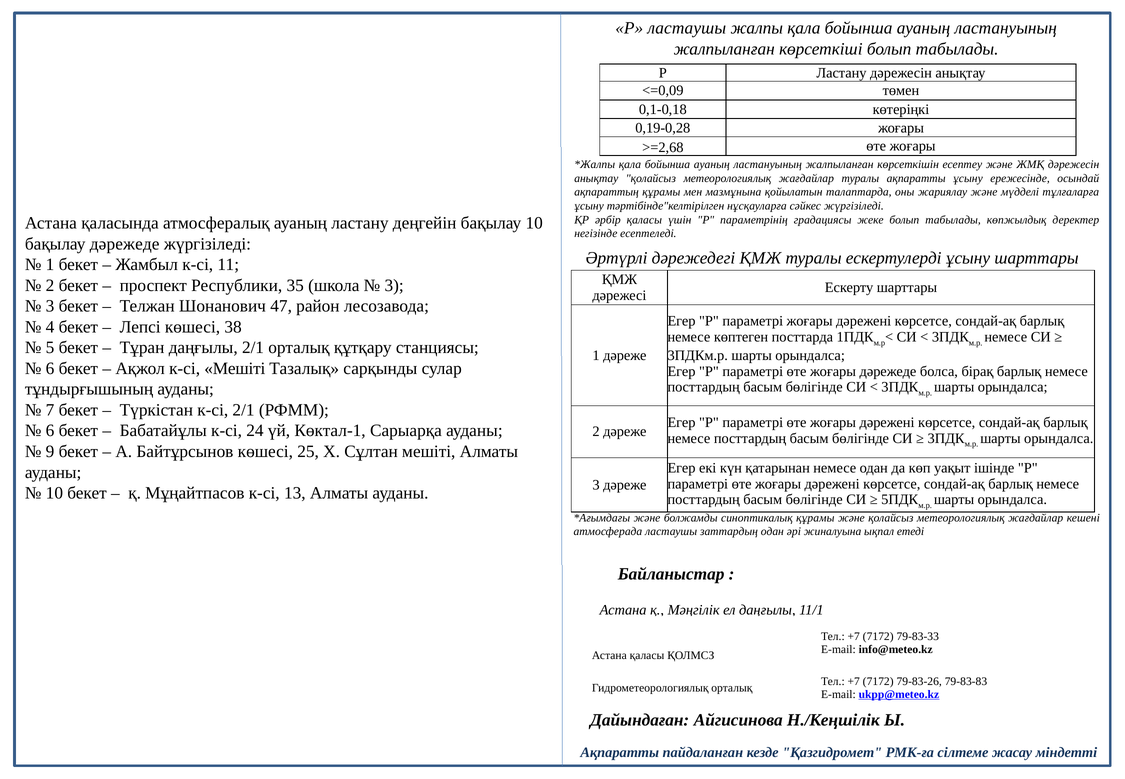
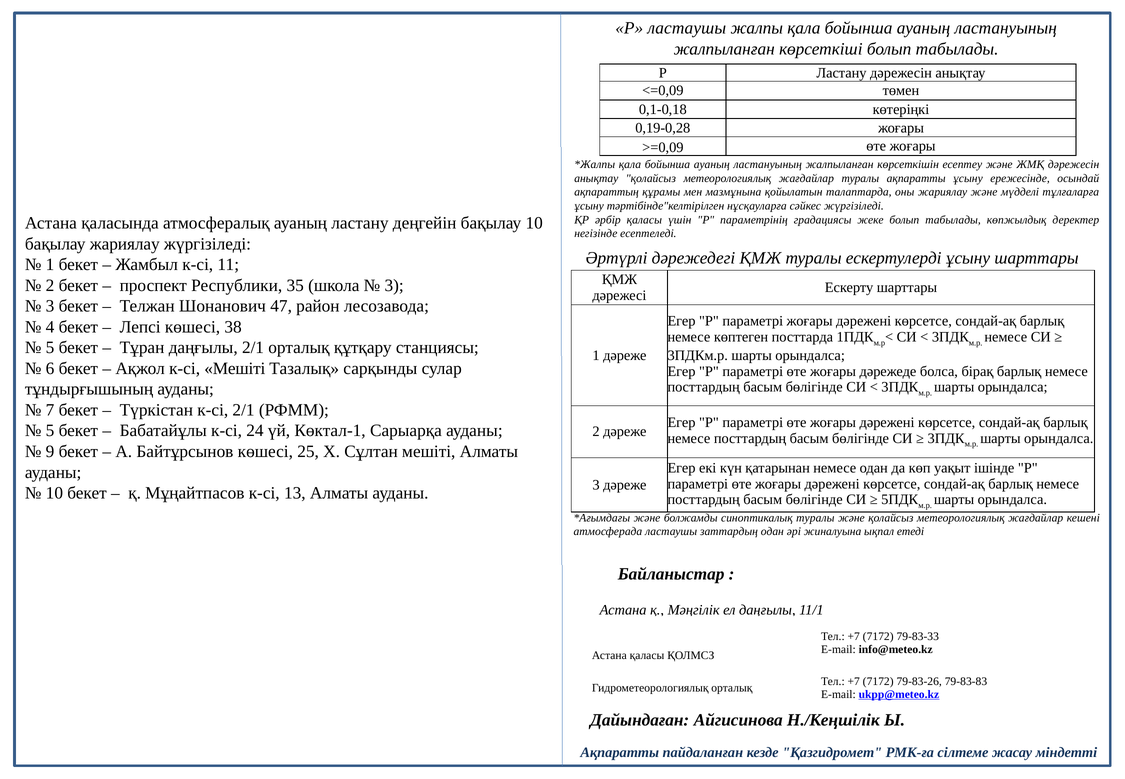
>=2,68: >=2,68 -> >=0,09 (663, 148)
бақылау дәрежеде: дәрежеде -> жариялау (125, 244)
6: 6 -> 5 (50, 431)
синоптикалық құрамы: құрамы -> туралы (815, 518)
